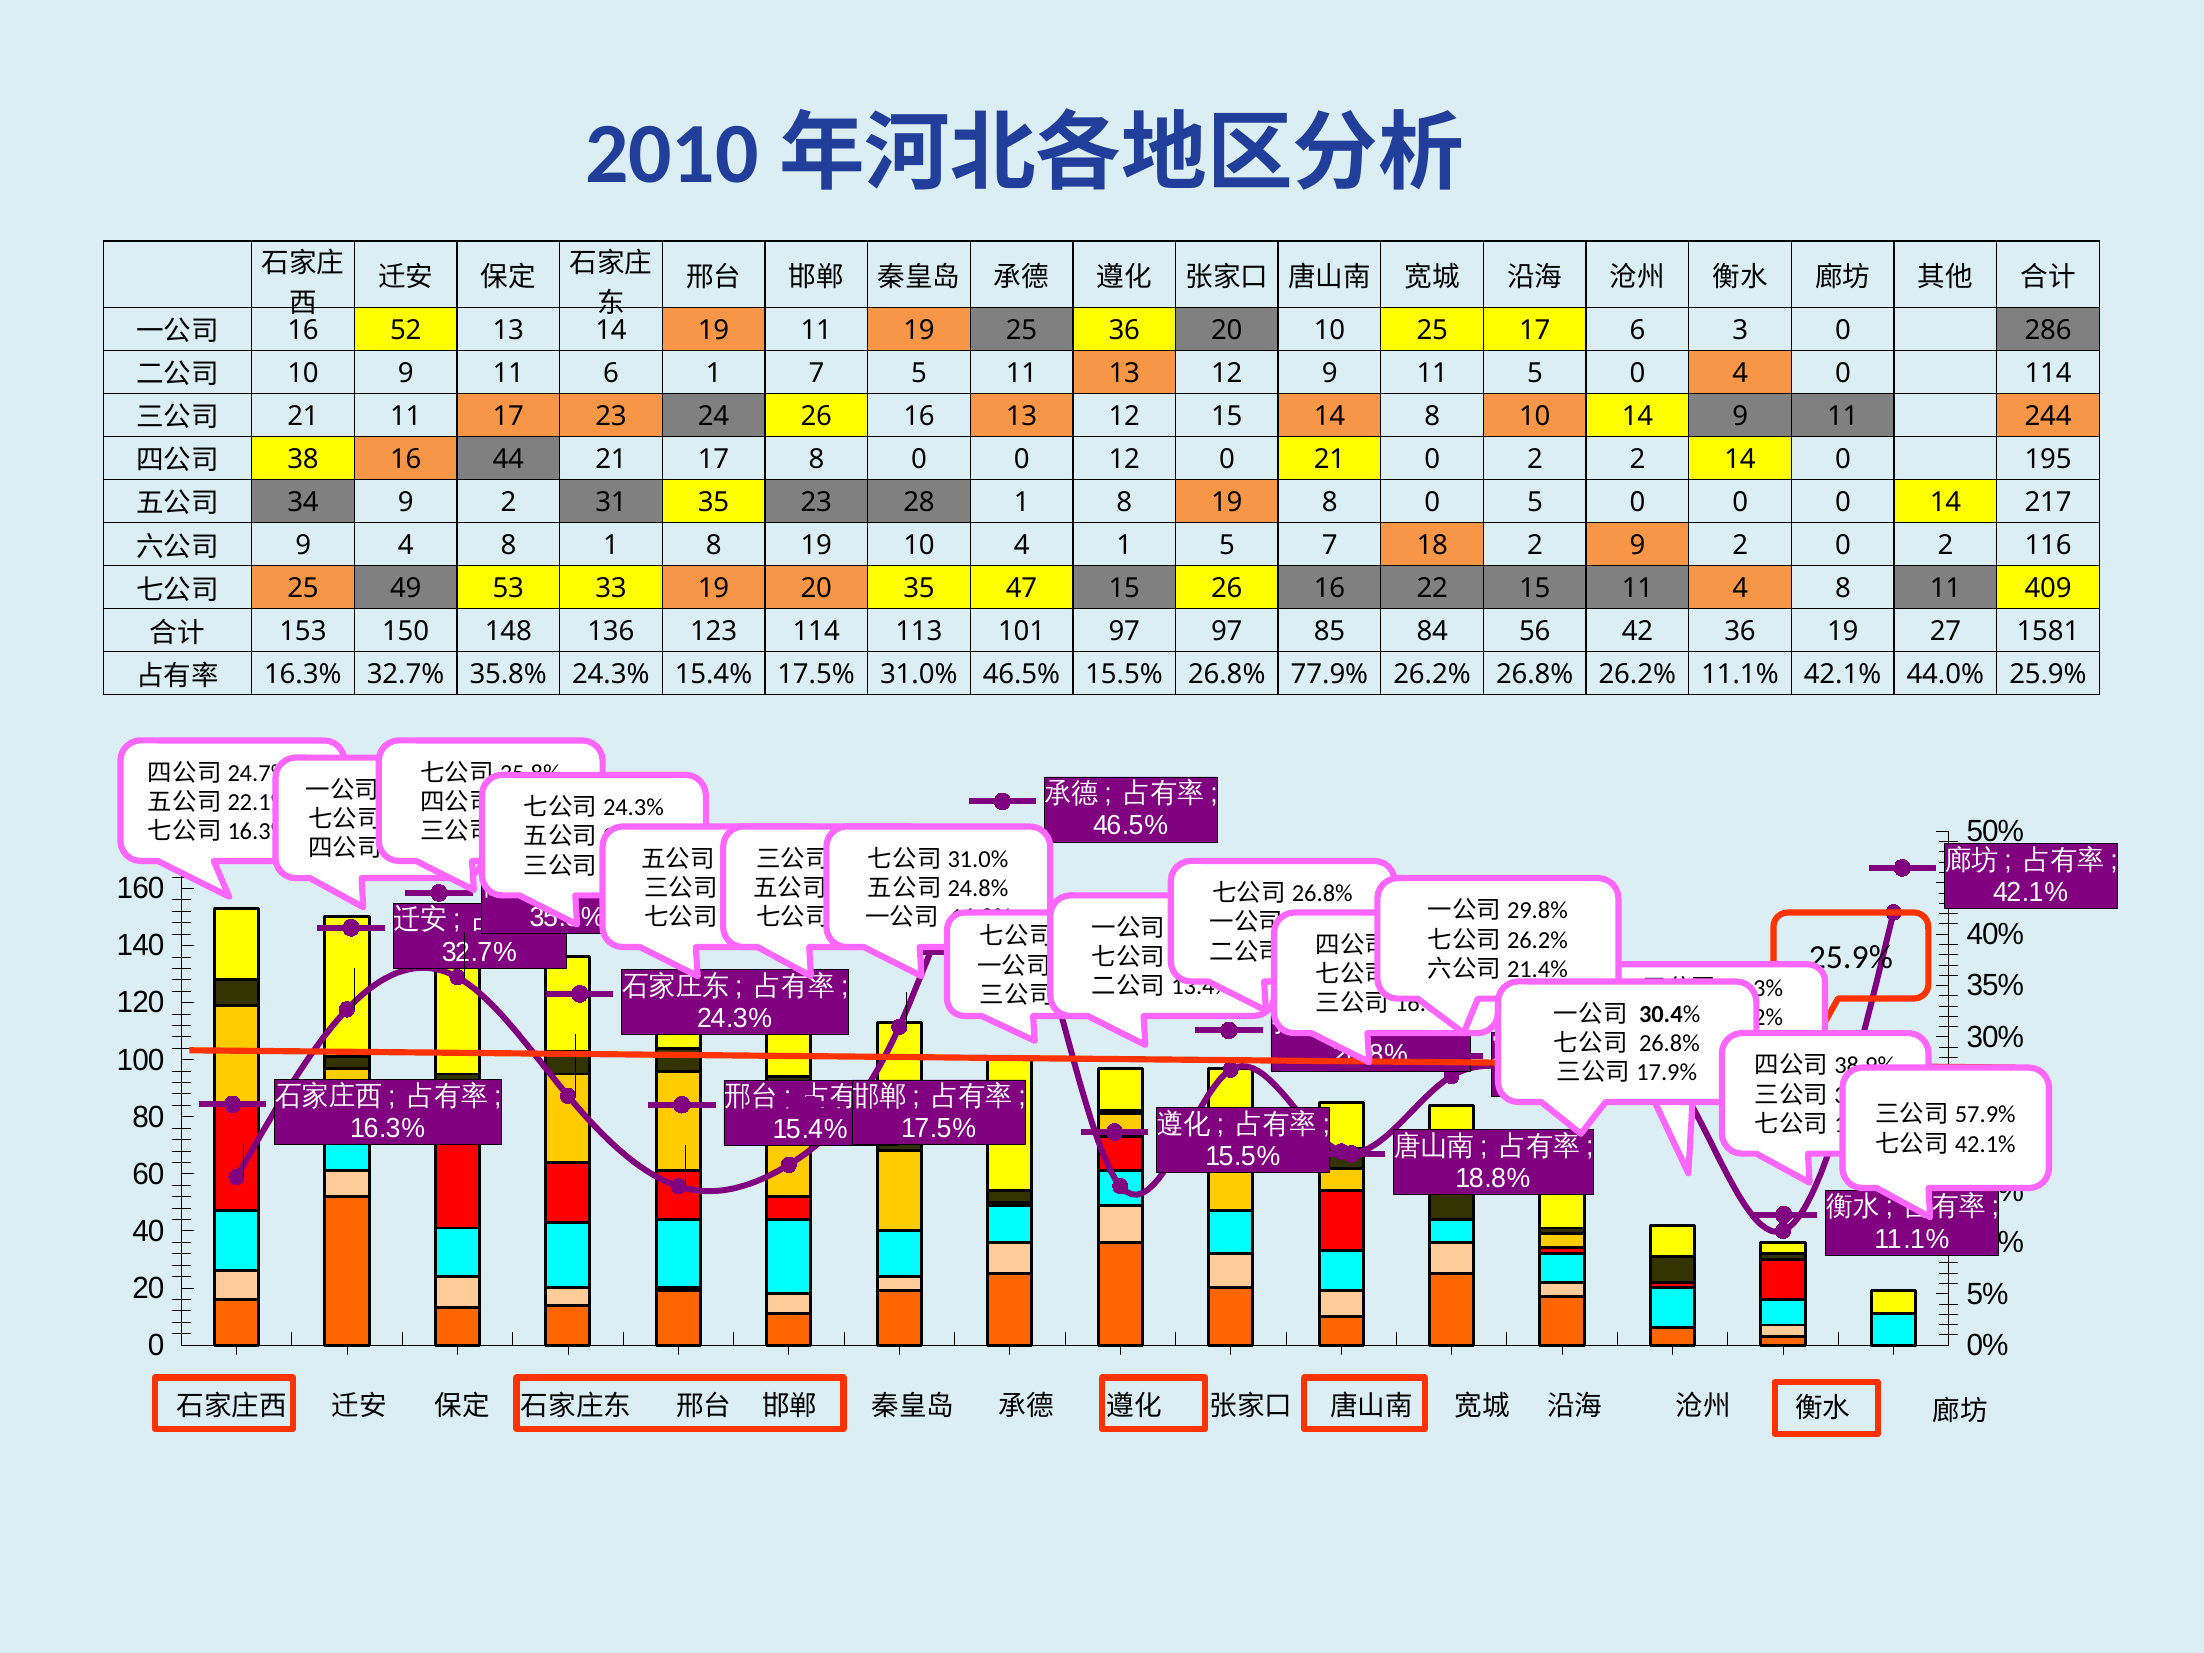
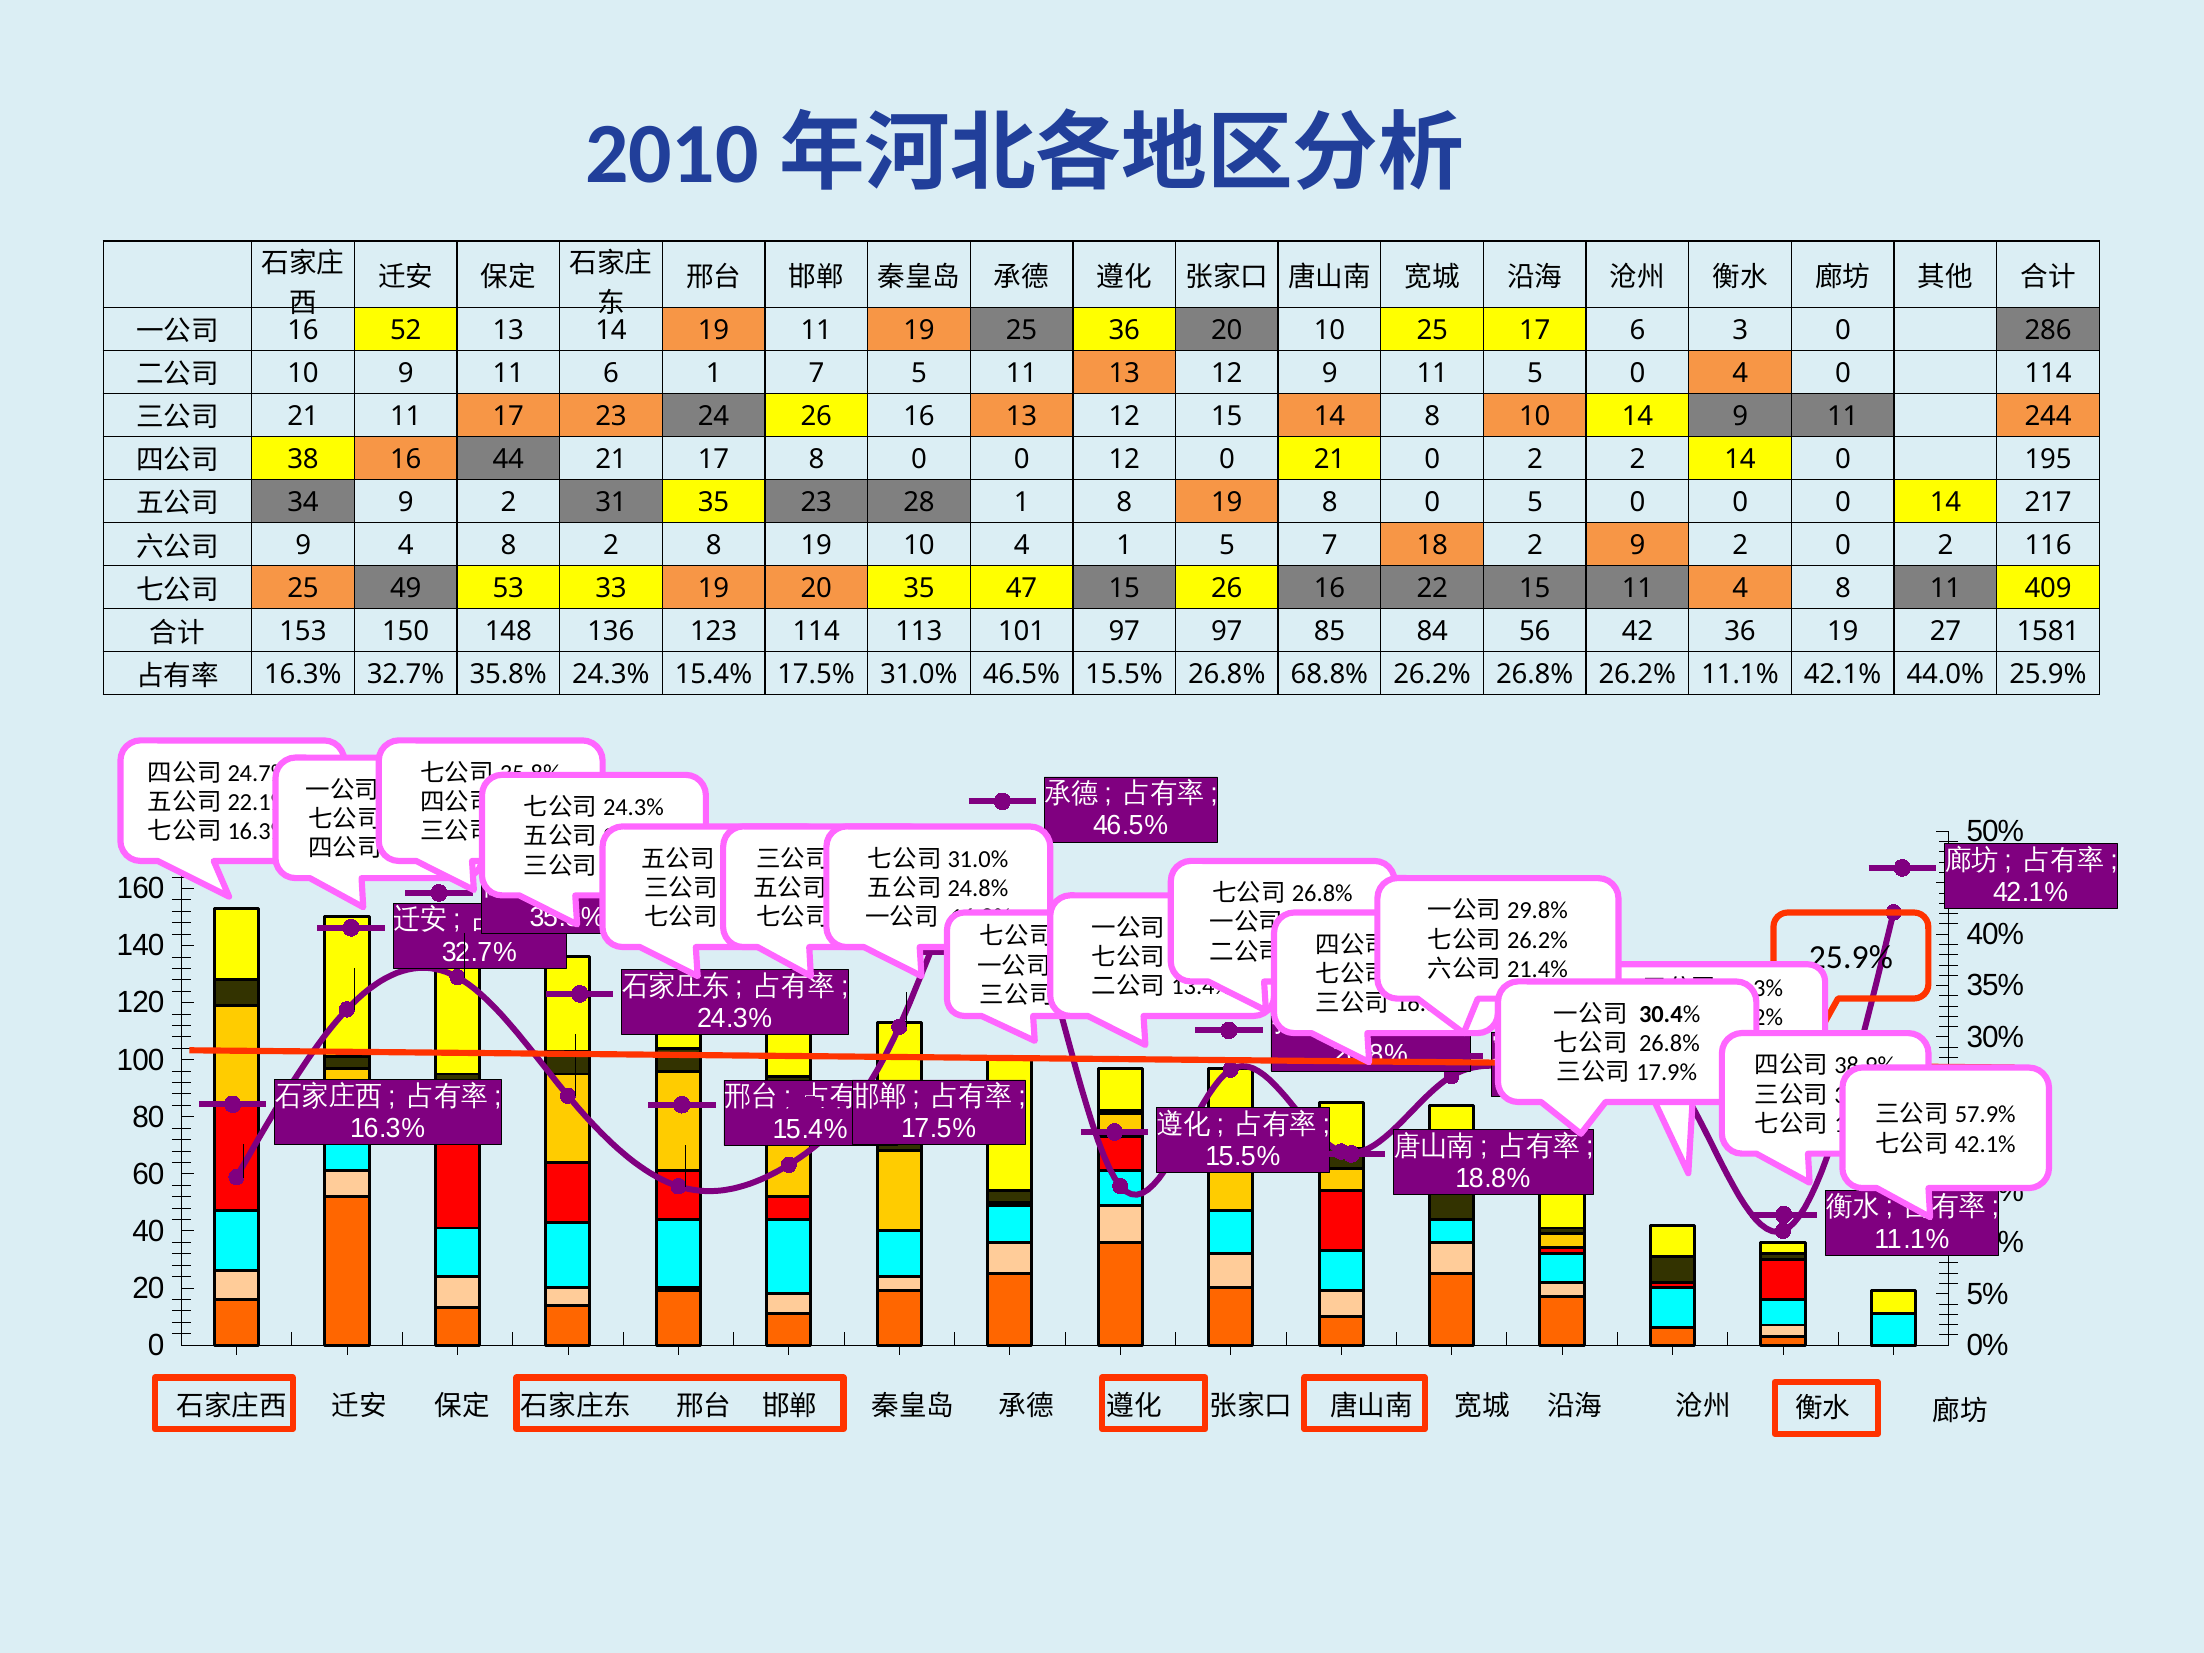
8 1: 1 -> 2 (611, 546)
77.9%: 77.9% -> 68.8% (1329, 675)
